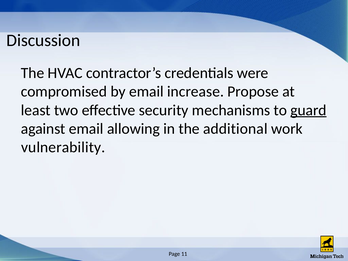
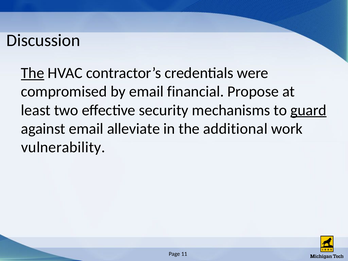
The underline: none -> present (33, 73)
increase: increase -> financial (196, 92)
allowing: allowing -> alleviate (133, 129)
